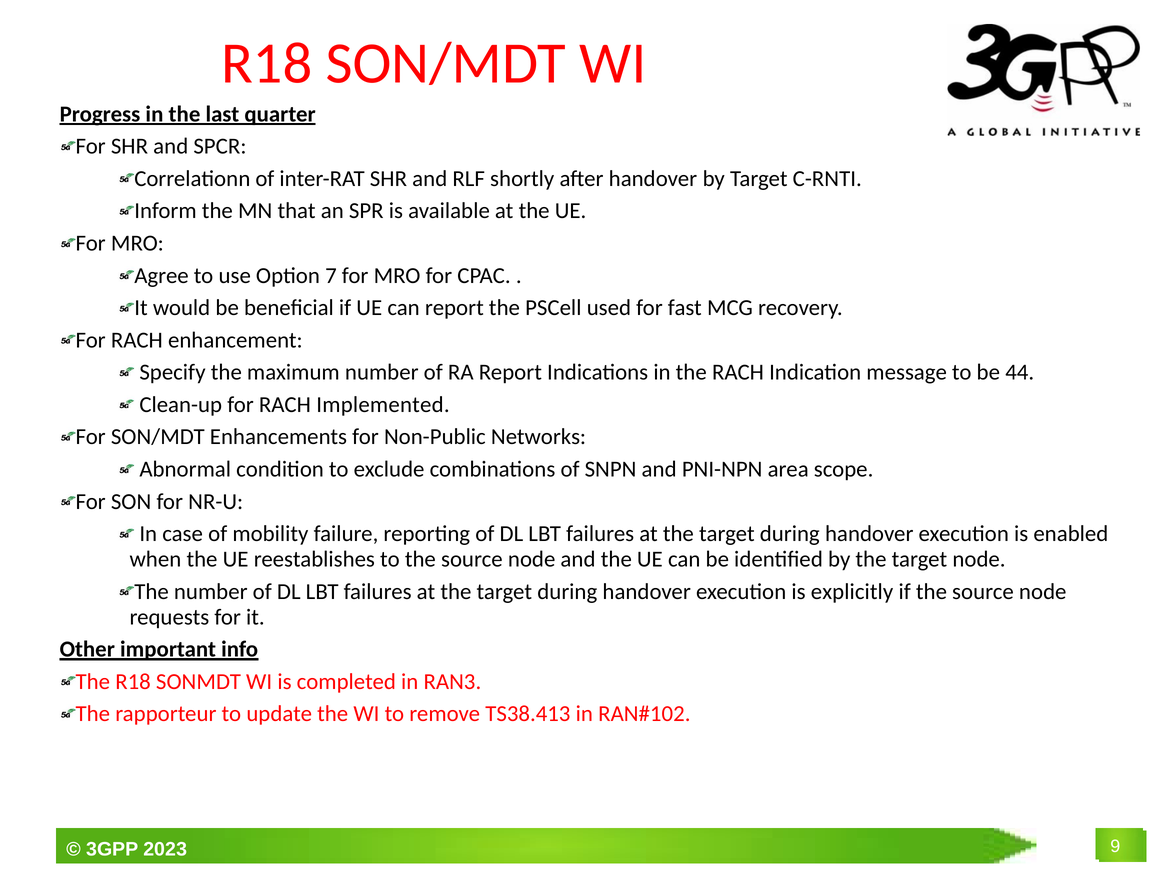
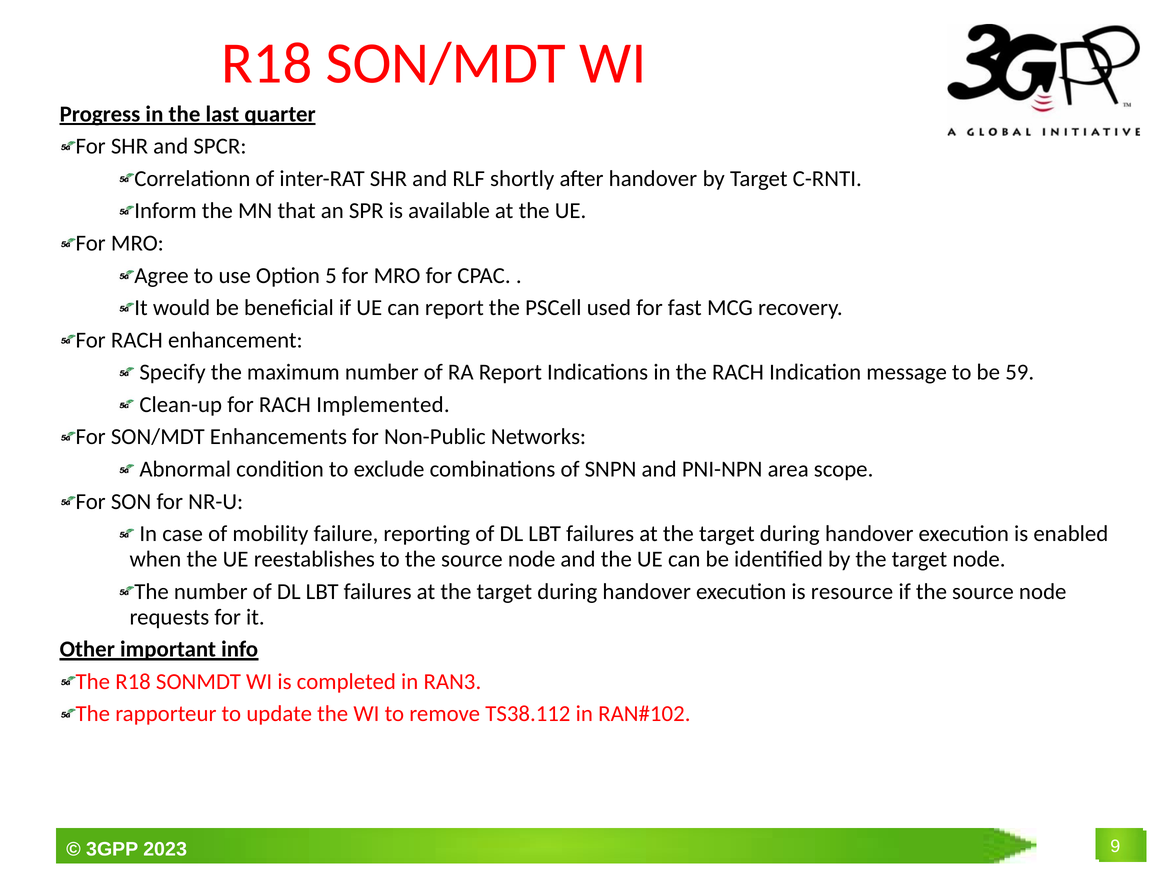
7: 7 -> 5 (331, 276)
44: 44 -> 59 (1020, 373)
explicitly: explicitly -> resource (852, 592)
TS38.413: TS38.413 -> TS38.112 (528, 714)
